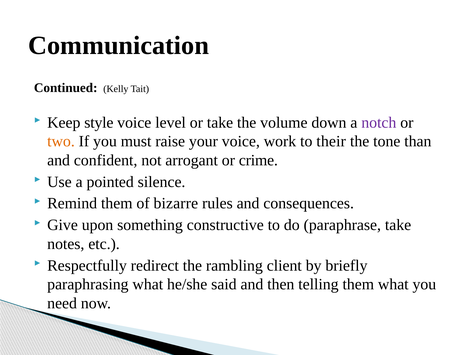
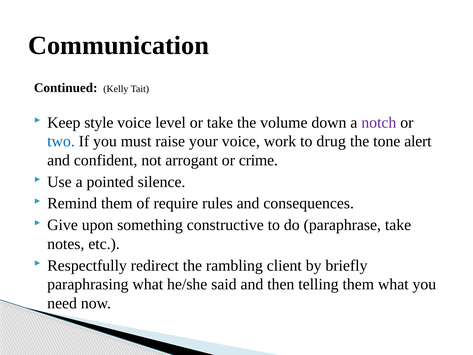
two colour: orange -> blue (61, 141)
their: their -> drug (331, 141)
than: than -> alert (418, 141)
bizarre: bizarre -> require (176, 203)
